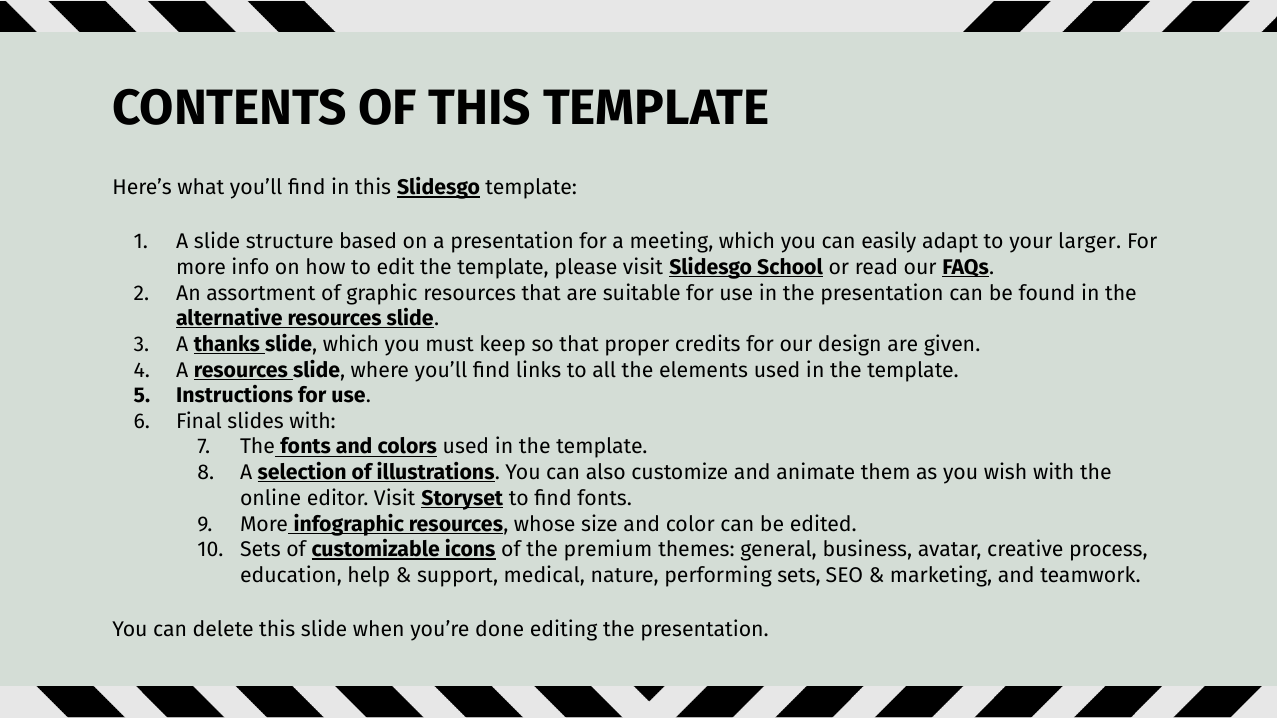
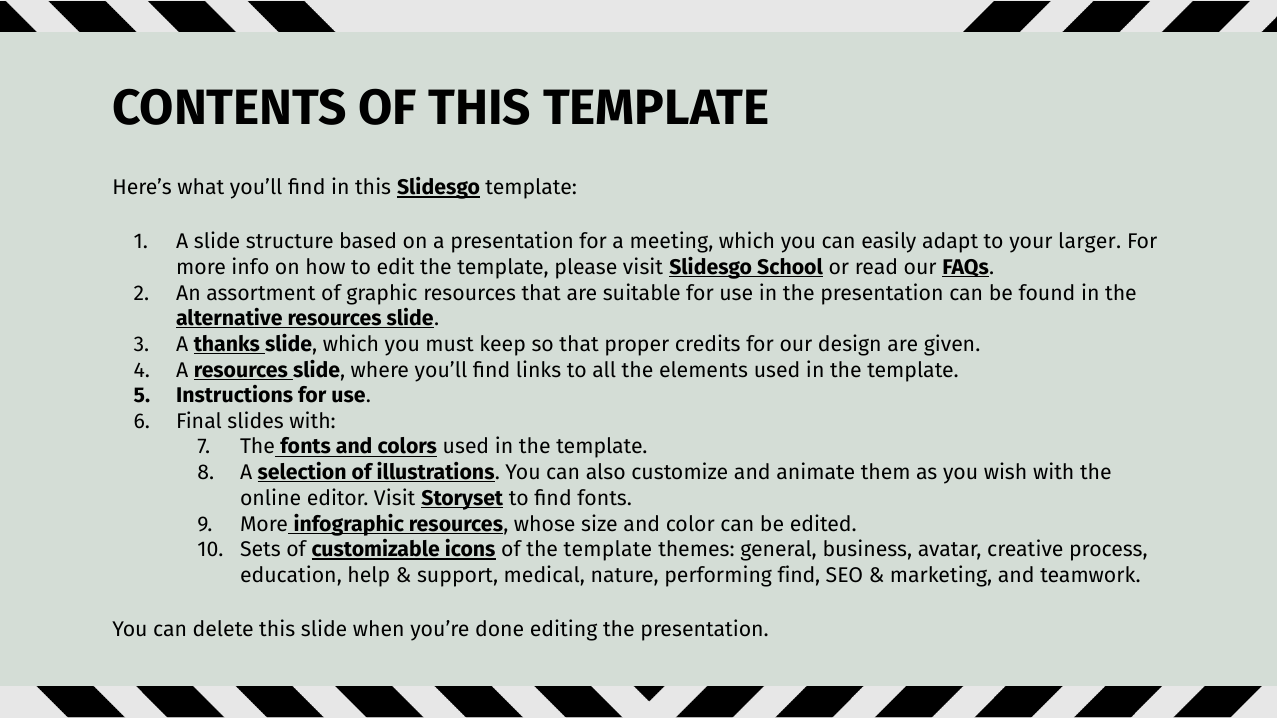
of the premium: premium -> template (608, 550)
performing sets: sets -> find (799, 576)
